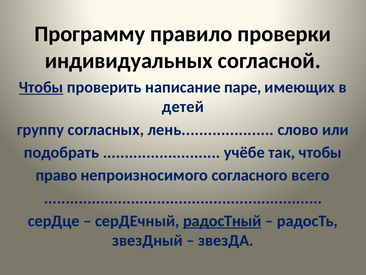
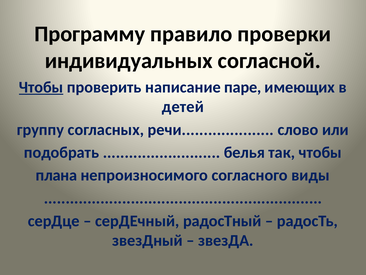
лень: лень -> речи (211, 129)
учёбе: учёбе -> белья (244, 152)
право: право -> плана (56, 175)
всего: всего -> виды (311, 175)
радосТный underline: present -> none (222, 221)
